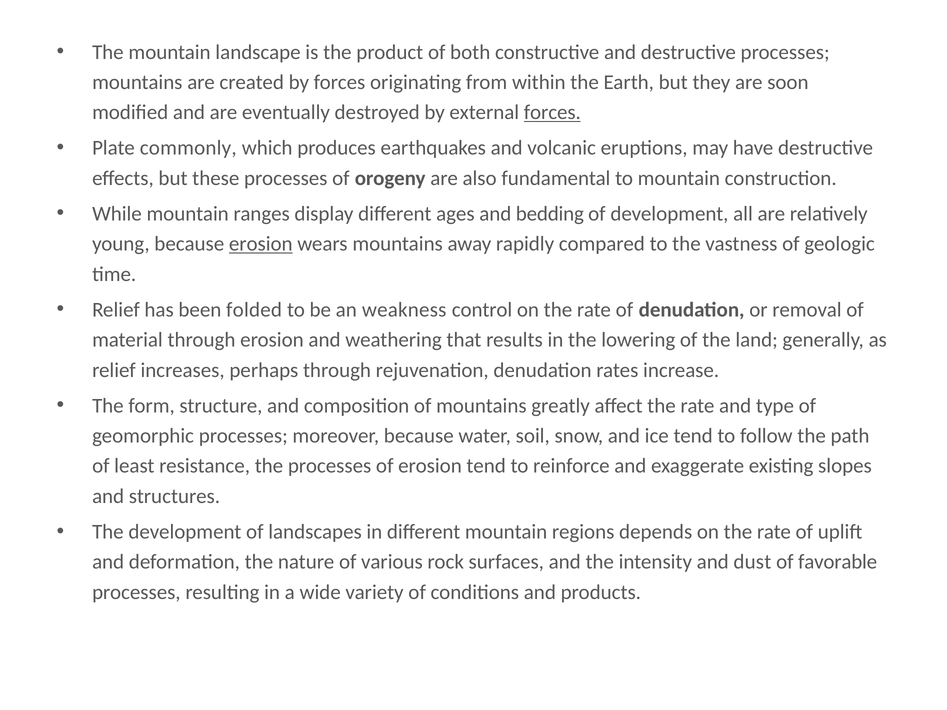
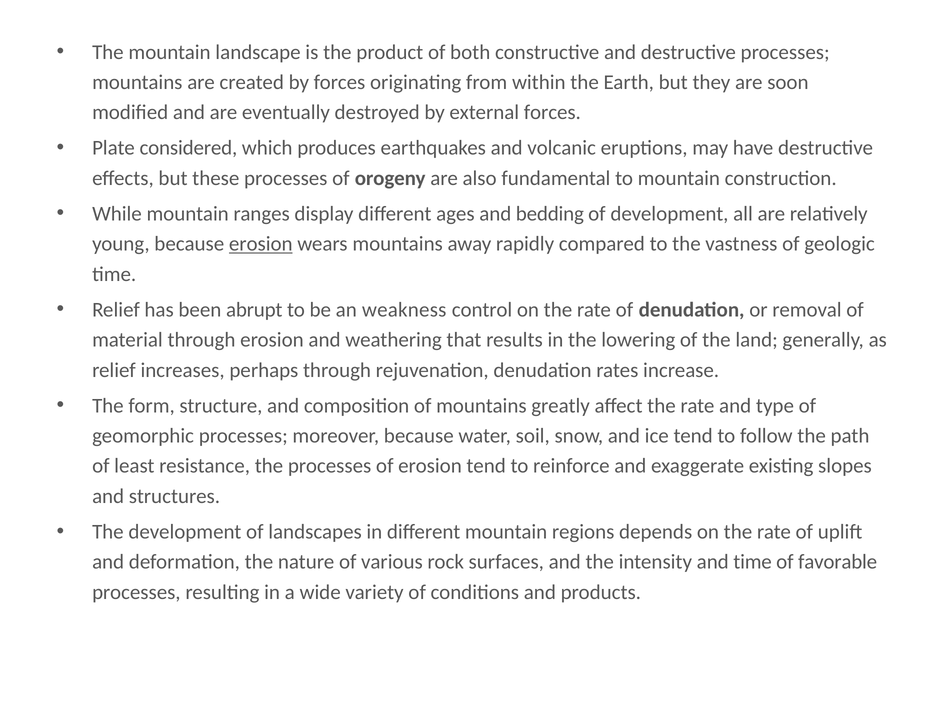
forces underline: present -> none (552, 113)
commonly: commonly -> considered (188, 148)
folded: folded -> abrupt (254, 310)
and dust: dust -> time (753, 562)
